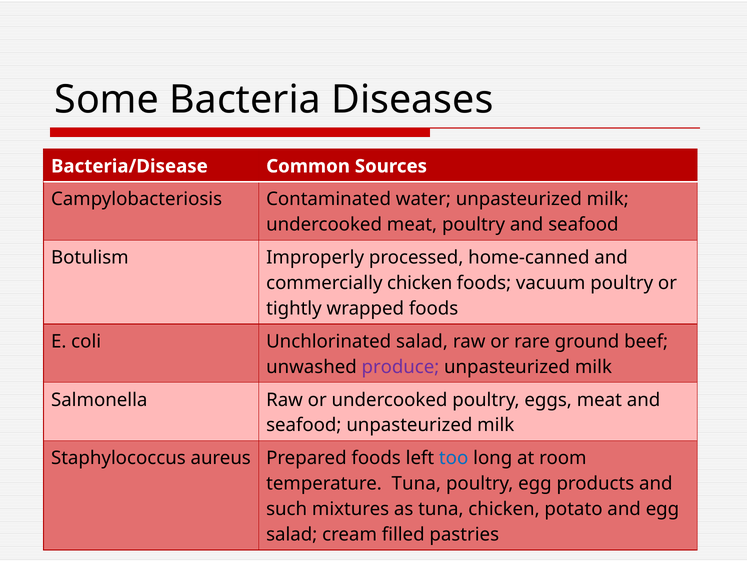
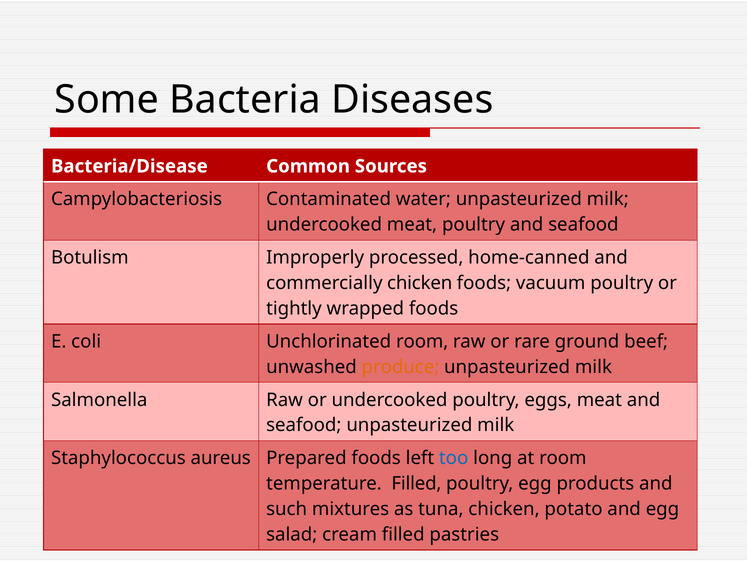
Unchlorinated salad: salad -> room (422, 341)
produce colour: purple -> orange (400, 366)
temperature Tuna: Tuna -> Filled (416, 483)
